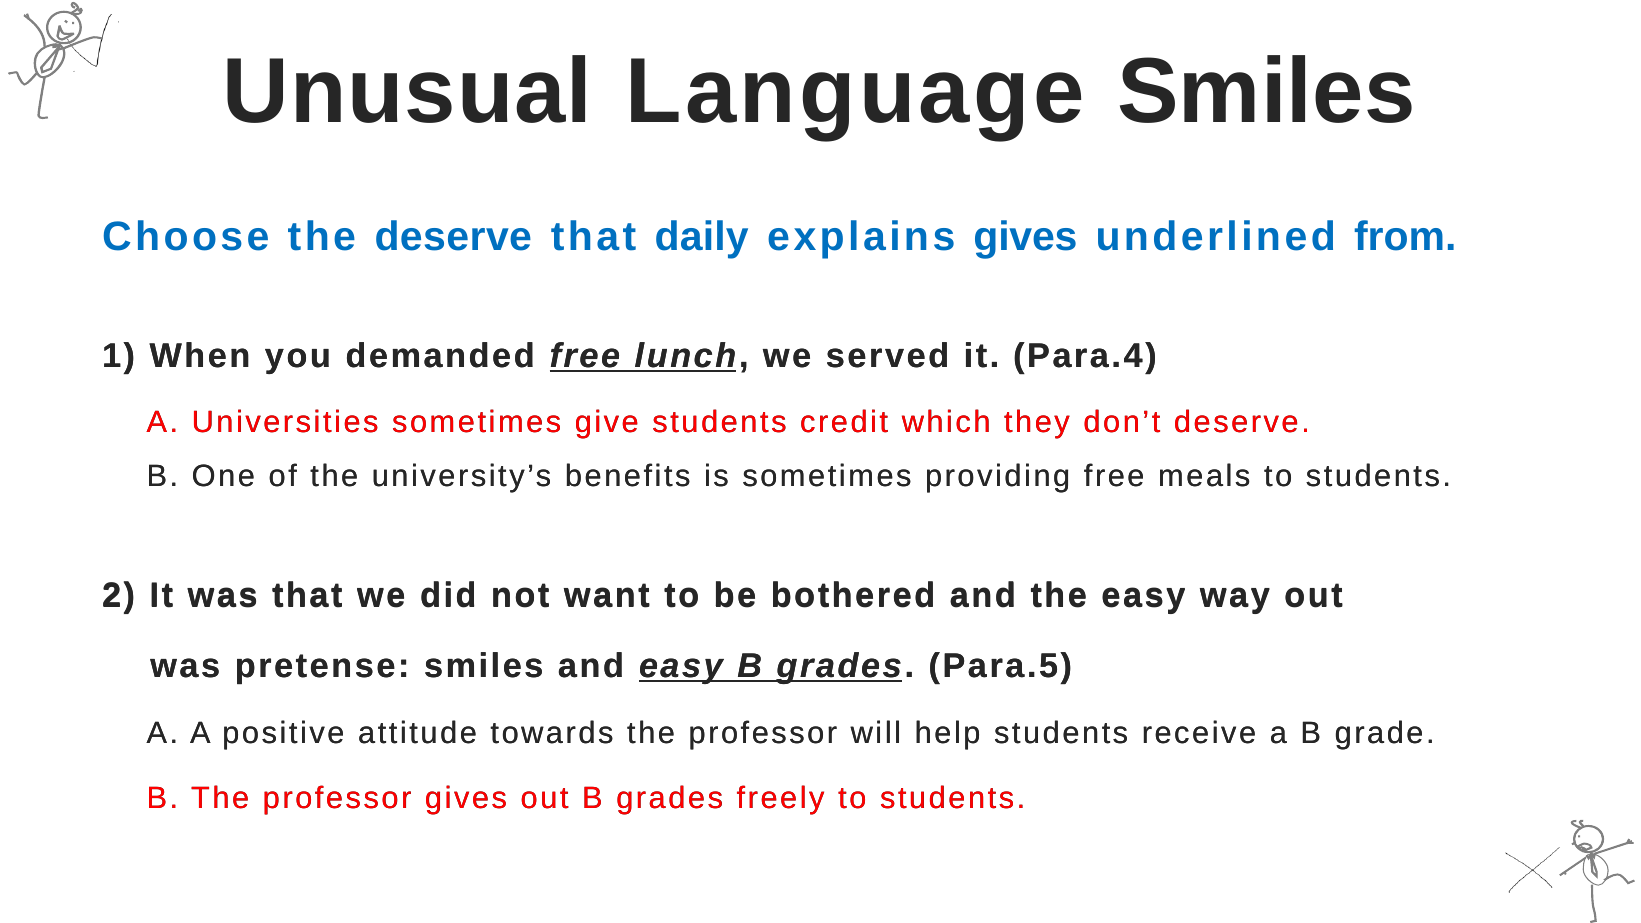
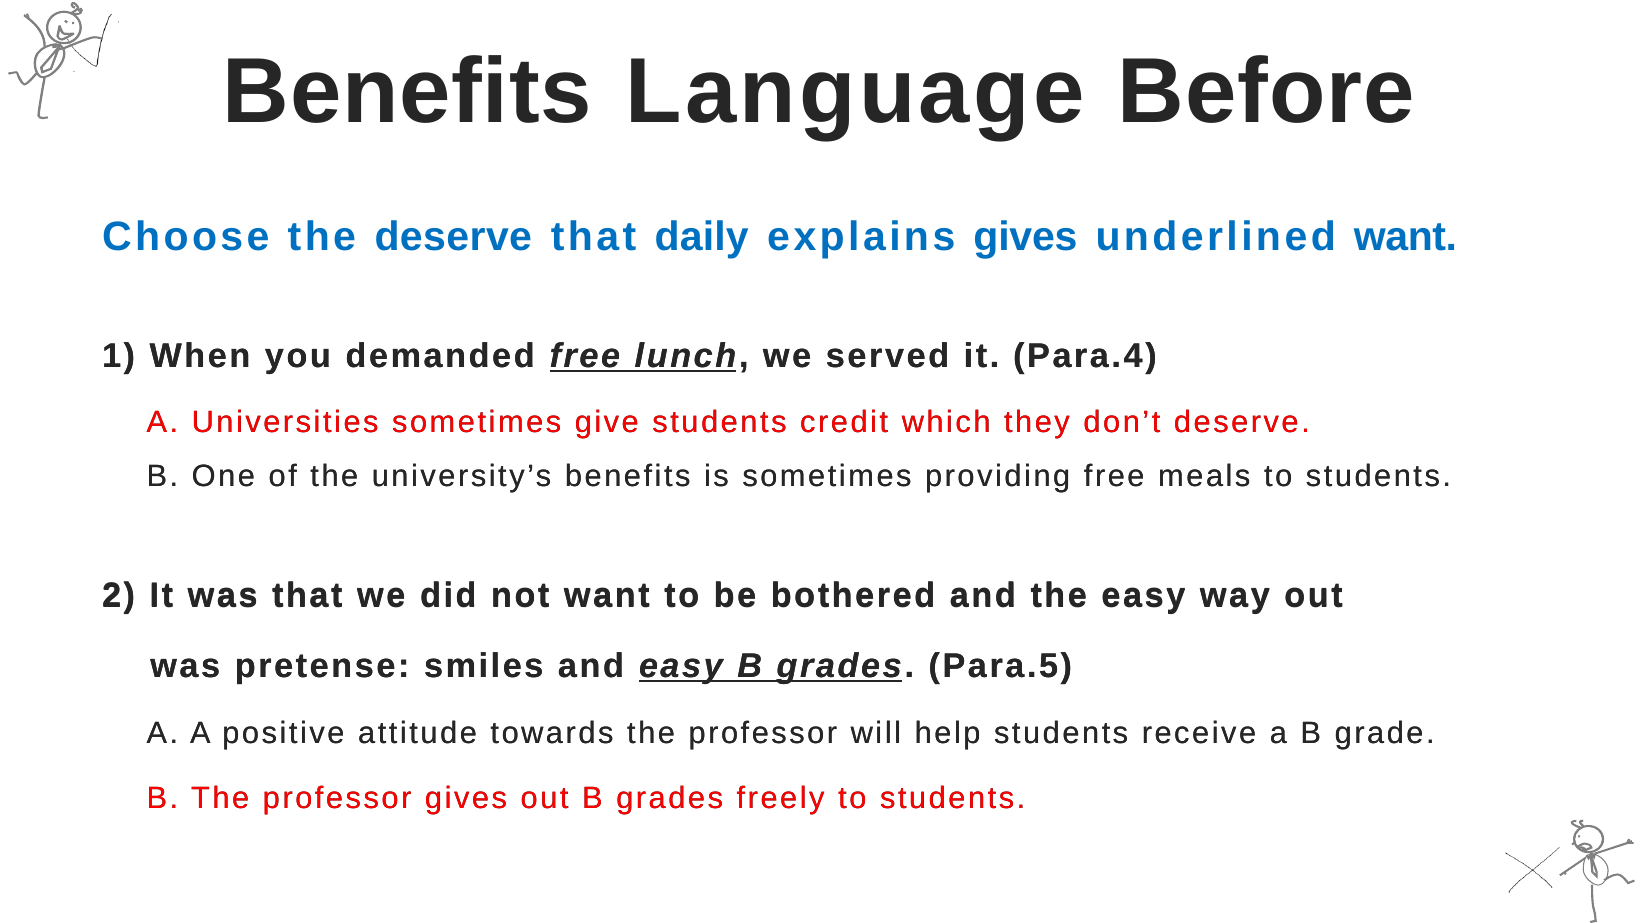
Unusual: Unusual -> Benefits (407, 92)
Language Smiles: Smiles -> Before (1266, 92)
underlined from: from -> want (1405, 237)
